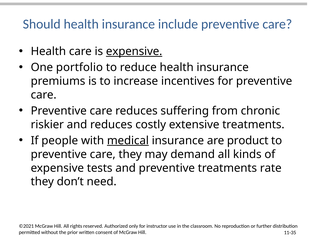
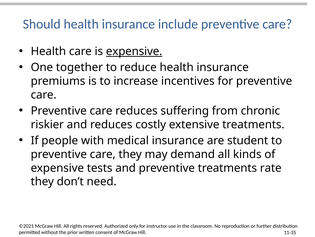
portfolio: portfolio -> together (79, 67)
medical underline: present -> none (128, 140)
product: product -> student (248, 140)
